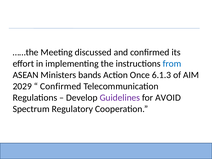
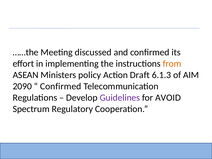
from colour: blue -> orange (172, 64)
bands: bands -> policy (90, 75)
Once: Once -> Draft (140, 75)
2029: 2029 -> 2090 (22, 86)
